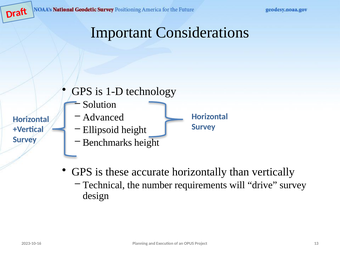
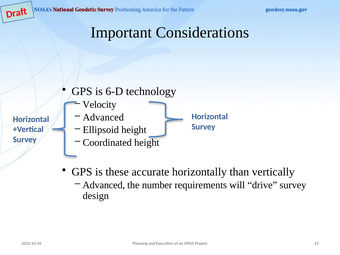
1-D: 1-D -> 6-D (114, 91)
Solution: Solution -> Velocity (99, 105)
Benchmarks: Benchmarks -> Coordinated (107, 142)
Technical: Technical -> Advanced (104, 185)
